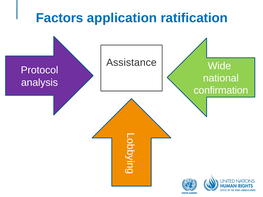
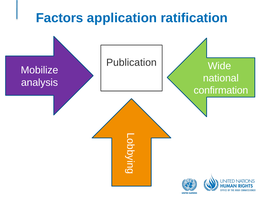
Assistance: Assistance -> Publication (131, 63)
Protocol: Protocol -> Mobilize (40, 70)
